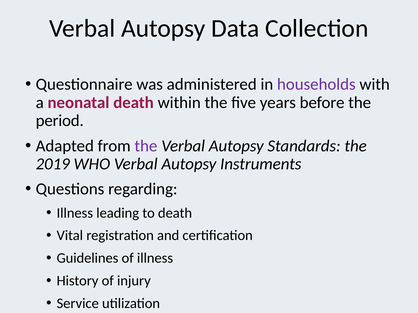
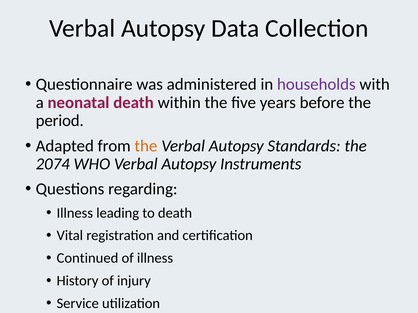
the colour: purple -> orange (146, 146)
2019: 2019 -> 2074 (53, 164)
Guidelines: Guidelines -> Continued (87, 259)
